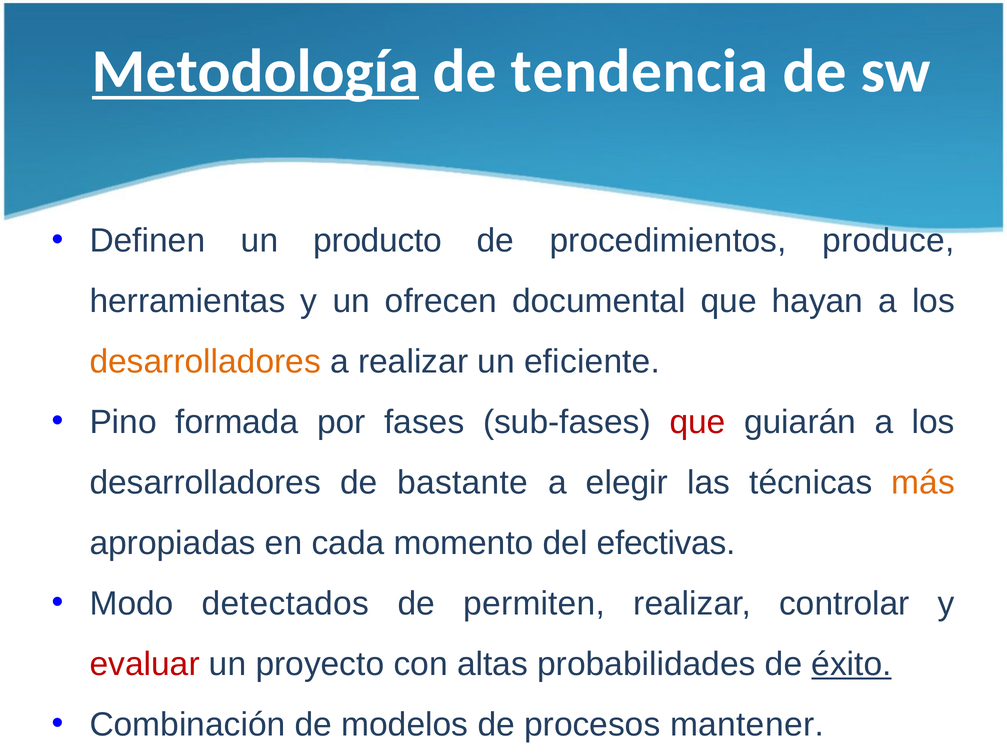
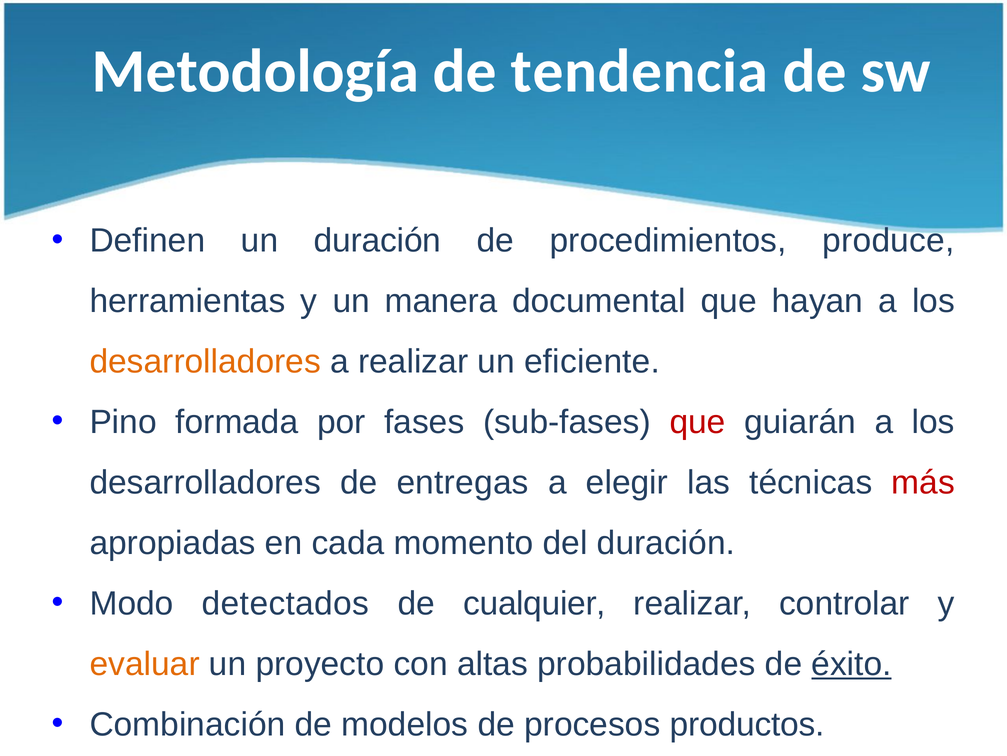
Metodología underline: present -> none (255, 71)
un producto: producto -> duración (378, 241)
ofrecen: ofrecen -> manera (441, 301)
bastante: bastante -> entregas (463, 482)
más colour: orange -> red (923, 482)
del efectivas: efectivas -> duración (666, 543)
permiten: permiten -> cualquier (535, 603)
evaluar colour: red -> orange (145, 664)
mantener: mantener -> productos (747, 724)
